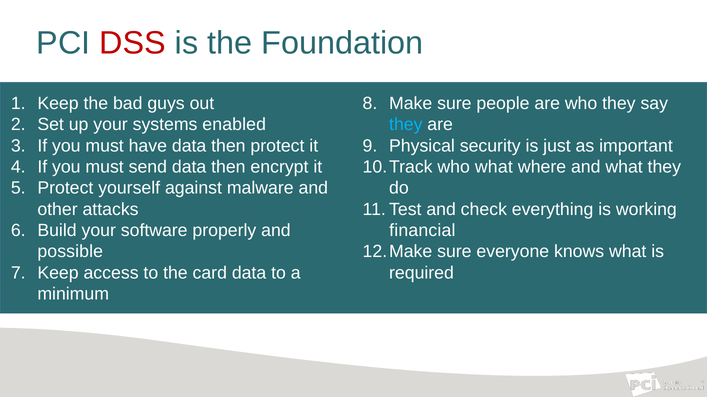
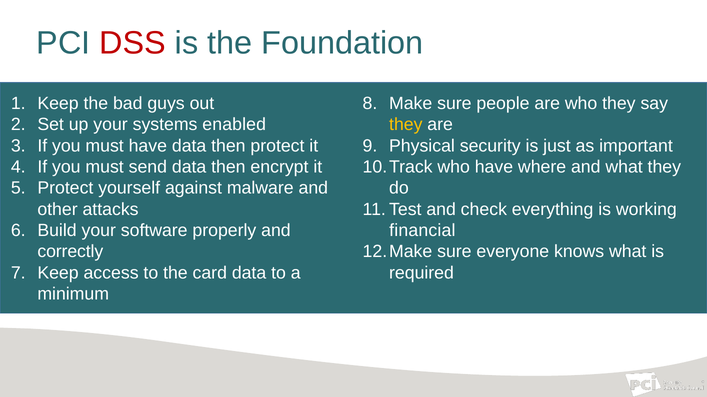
they colour: light blue -> yellow (406, 125)
who what: what -> have (494, 167)
possible: possible -> correctly (70, 252)
